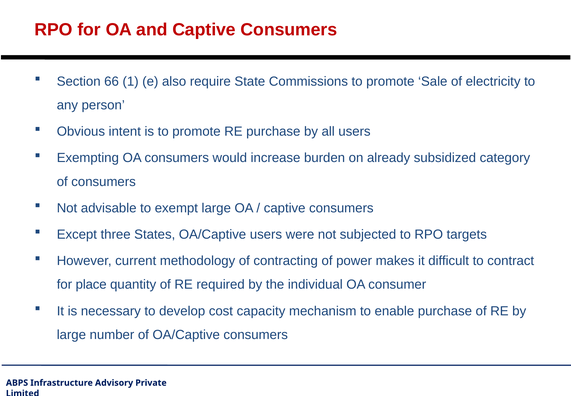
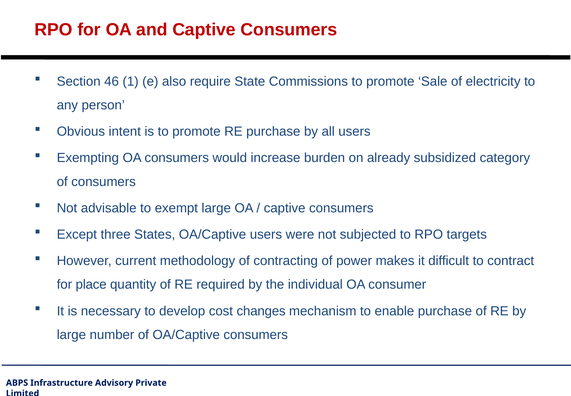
66: 66 -> 46 (112, 81)
capacity: capacity -> changes (261, 310)
